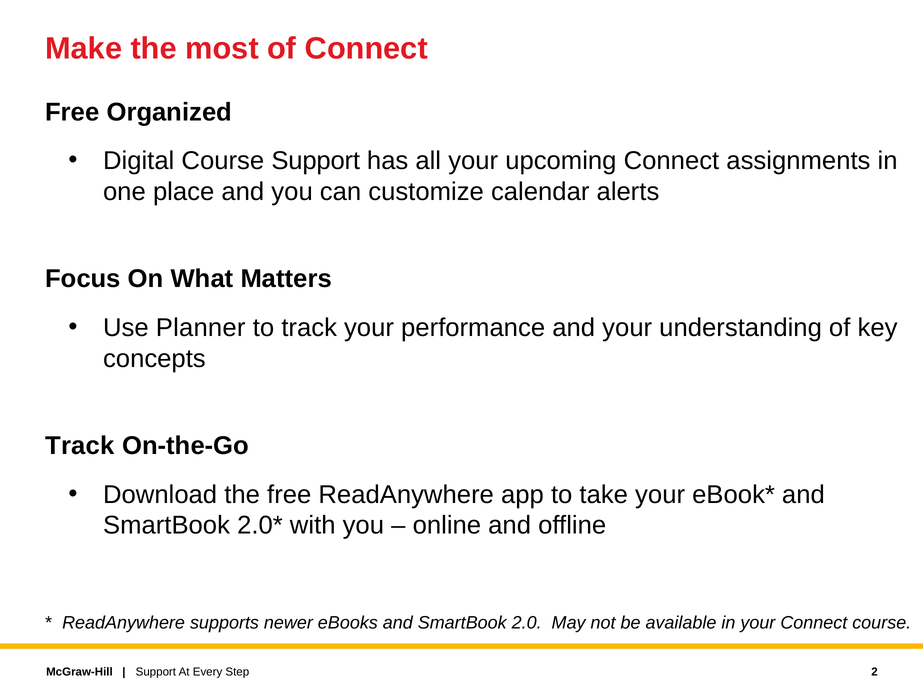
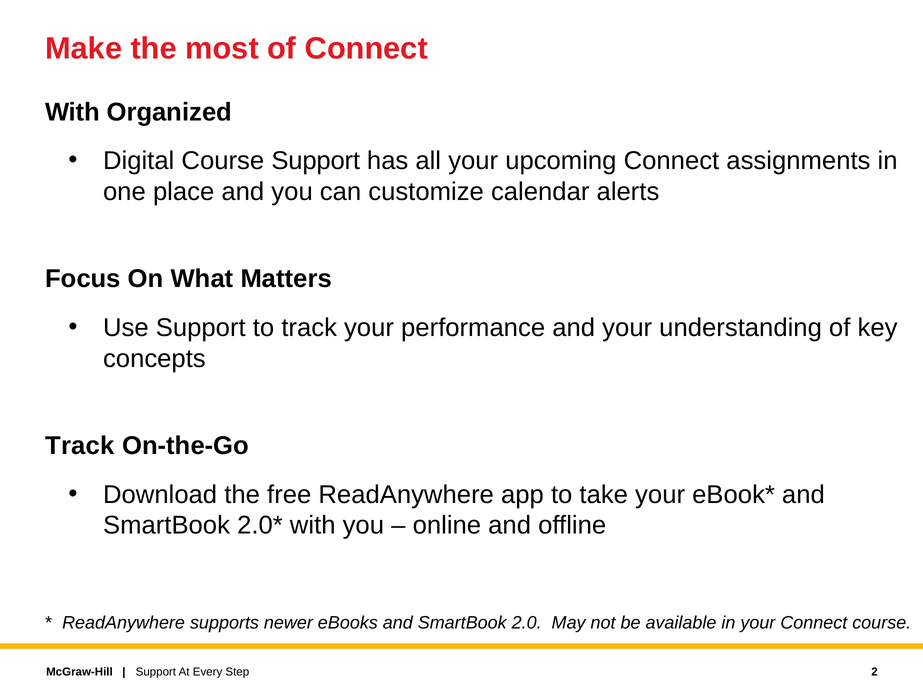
Free: Free -> With (72, 112)
Use Planner: Planner -> Support (201, 327)
